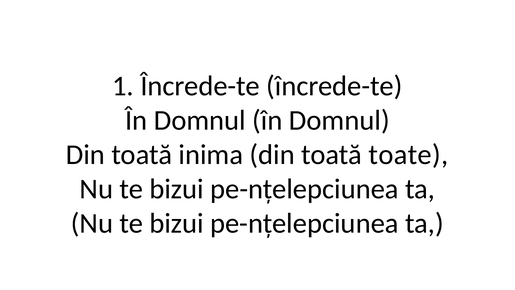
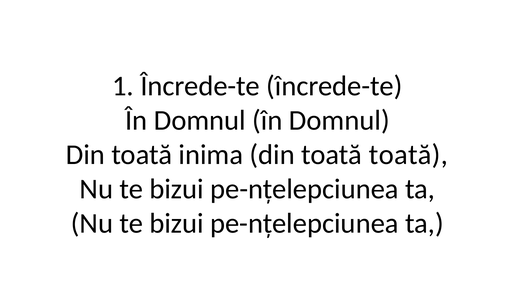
toată toate: toate -> toată (408, 155)
